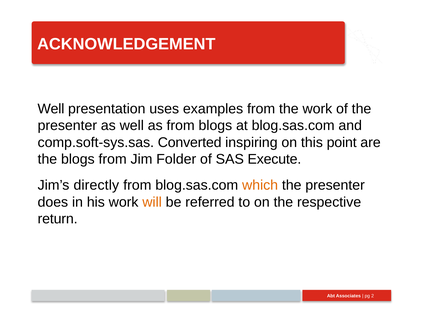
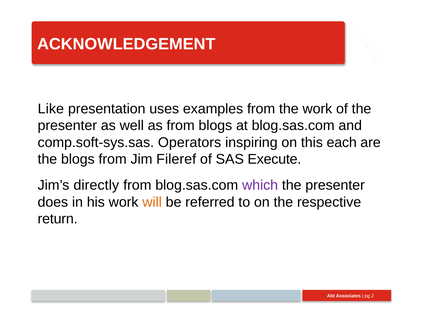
Well: Well -> Like (51, 109)
Converted: Converted -> Operators (190, 143)
point: point -> each (342, 143)
Folder: Folder -> Fileref (176, 160)
which colour: orange -> purple (260, 186)
